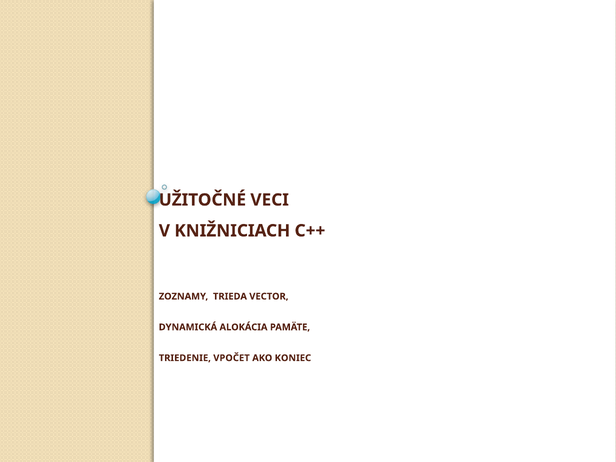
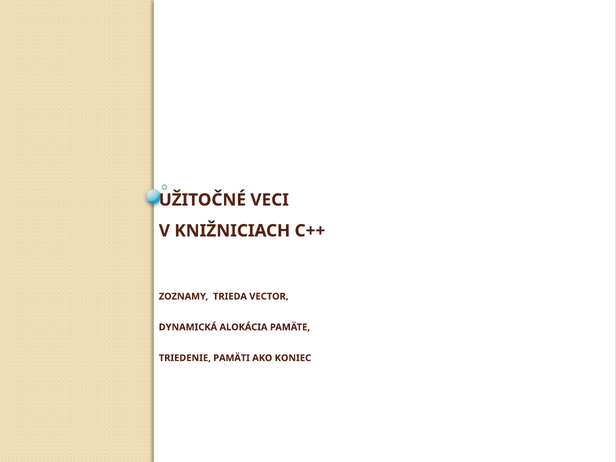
VPOČET: VPOČET -> PAMÄTI (232, 358)
